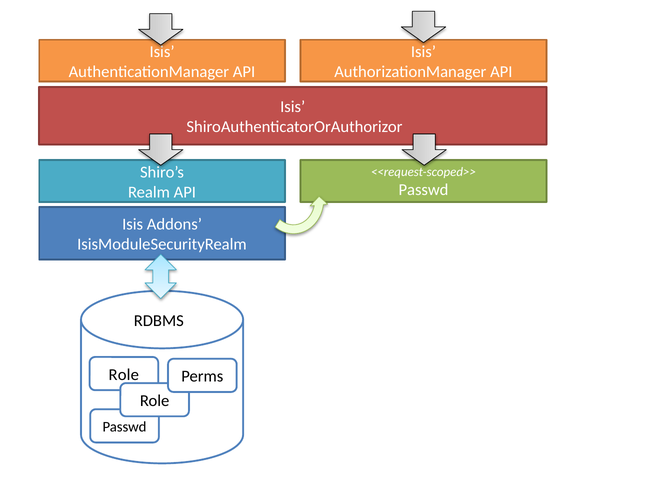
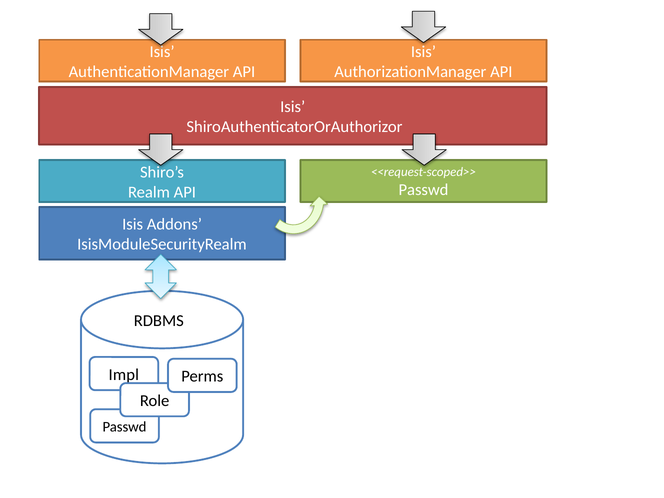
Role: Role -> Impl (124, 375)
